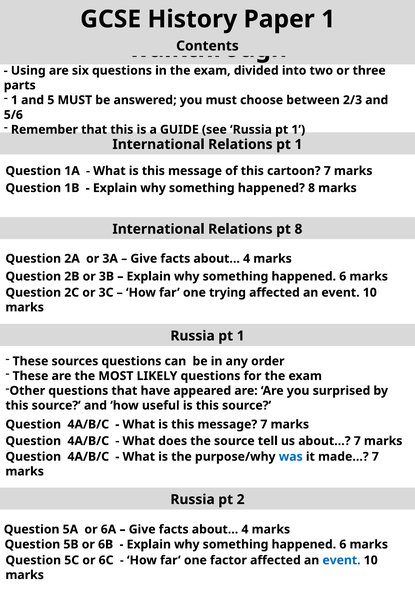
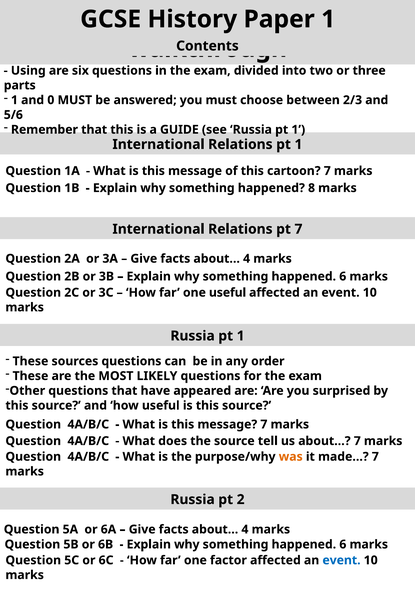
5: 5 -> 0 (51, 100)
pt 8: 8 -> 7 (298, 229)
one trying: trying -> useful (228, 292)
was colour: blue -> orange (291, 456)
